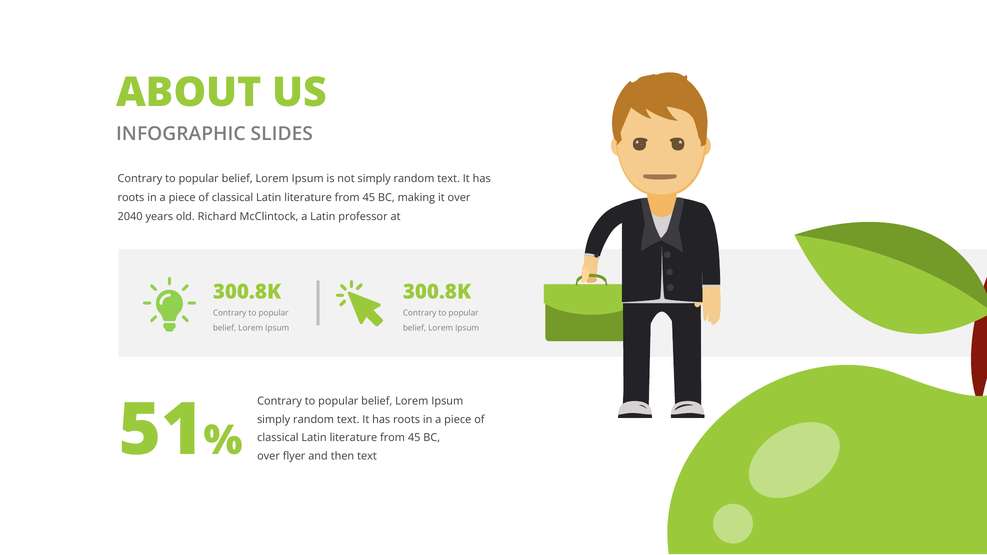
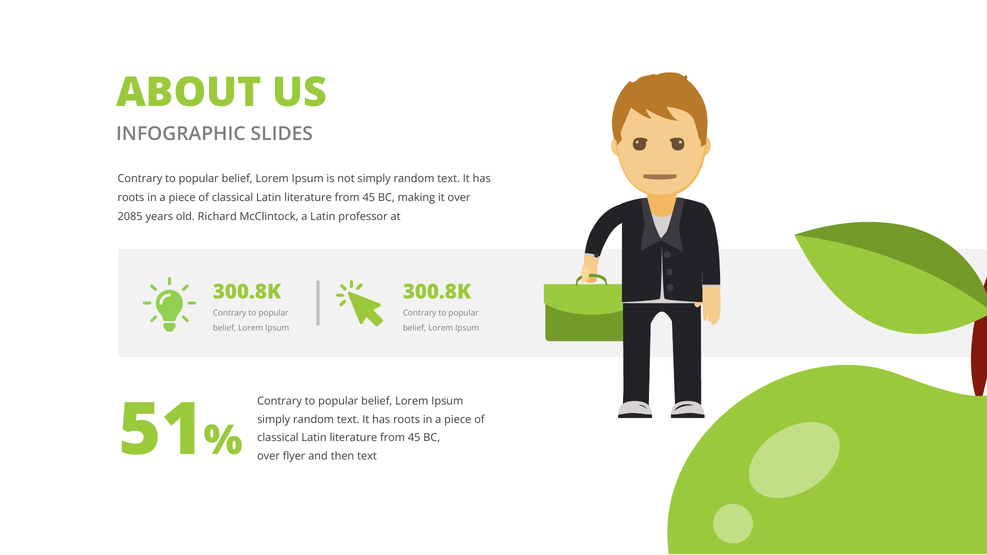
2040: 2040 -> 2085 (130, 217)
